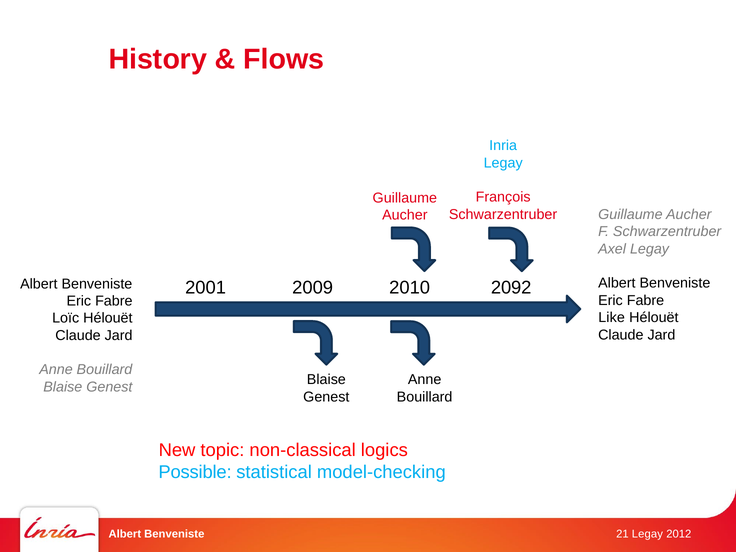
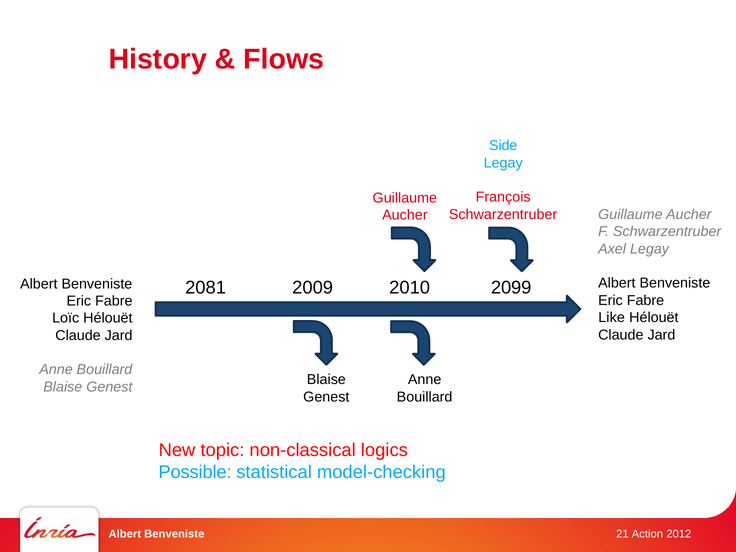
Inria: Inria -> Side (503, 146)
2001: 2001 -> 2081 (206, 288)
2092: 2092 -> 2099 (511, 288)
21 Legay: Legay -> Action (647, 534)
